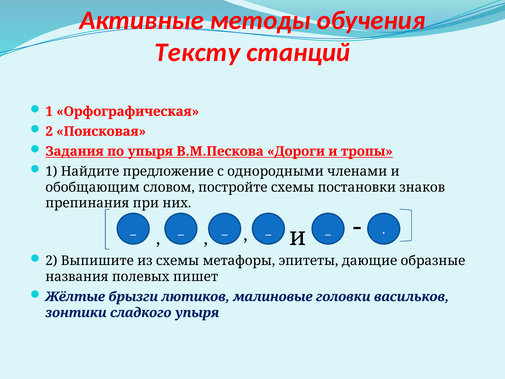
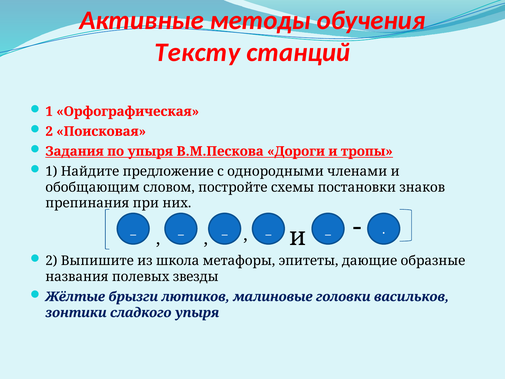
из схемы: схемы -> школа (178, 261)
пишет: пишет -> звезды (196, 277)
